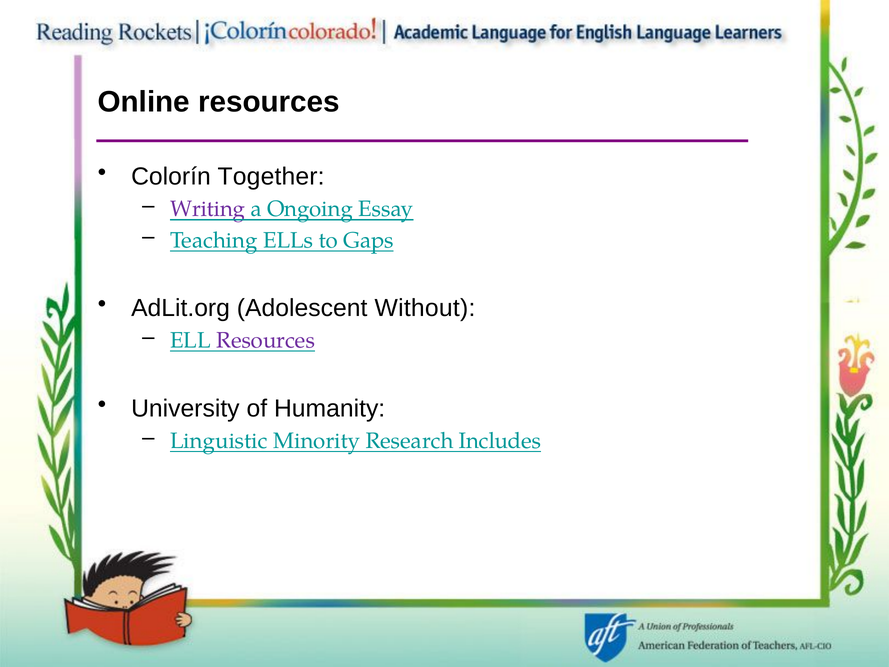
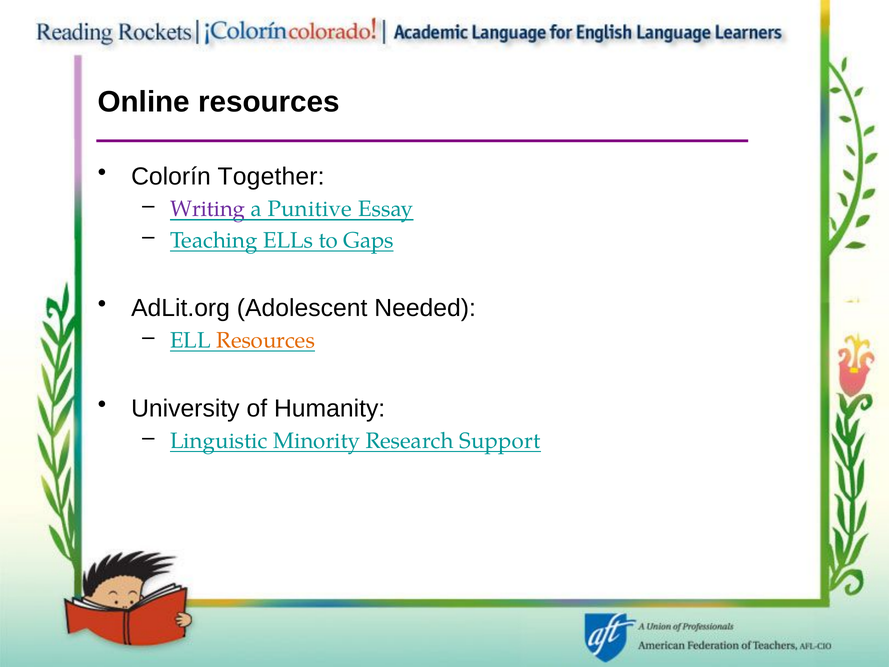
Ongoing: Ongoing -> Punitive (310, 209)
Without: Without -> Needed (425, 308)
Resources colour: purple -> orange (266, 340)
Includes: Includes -> Support (500, 441)
